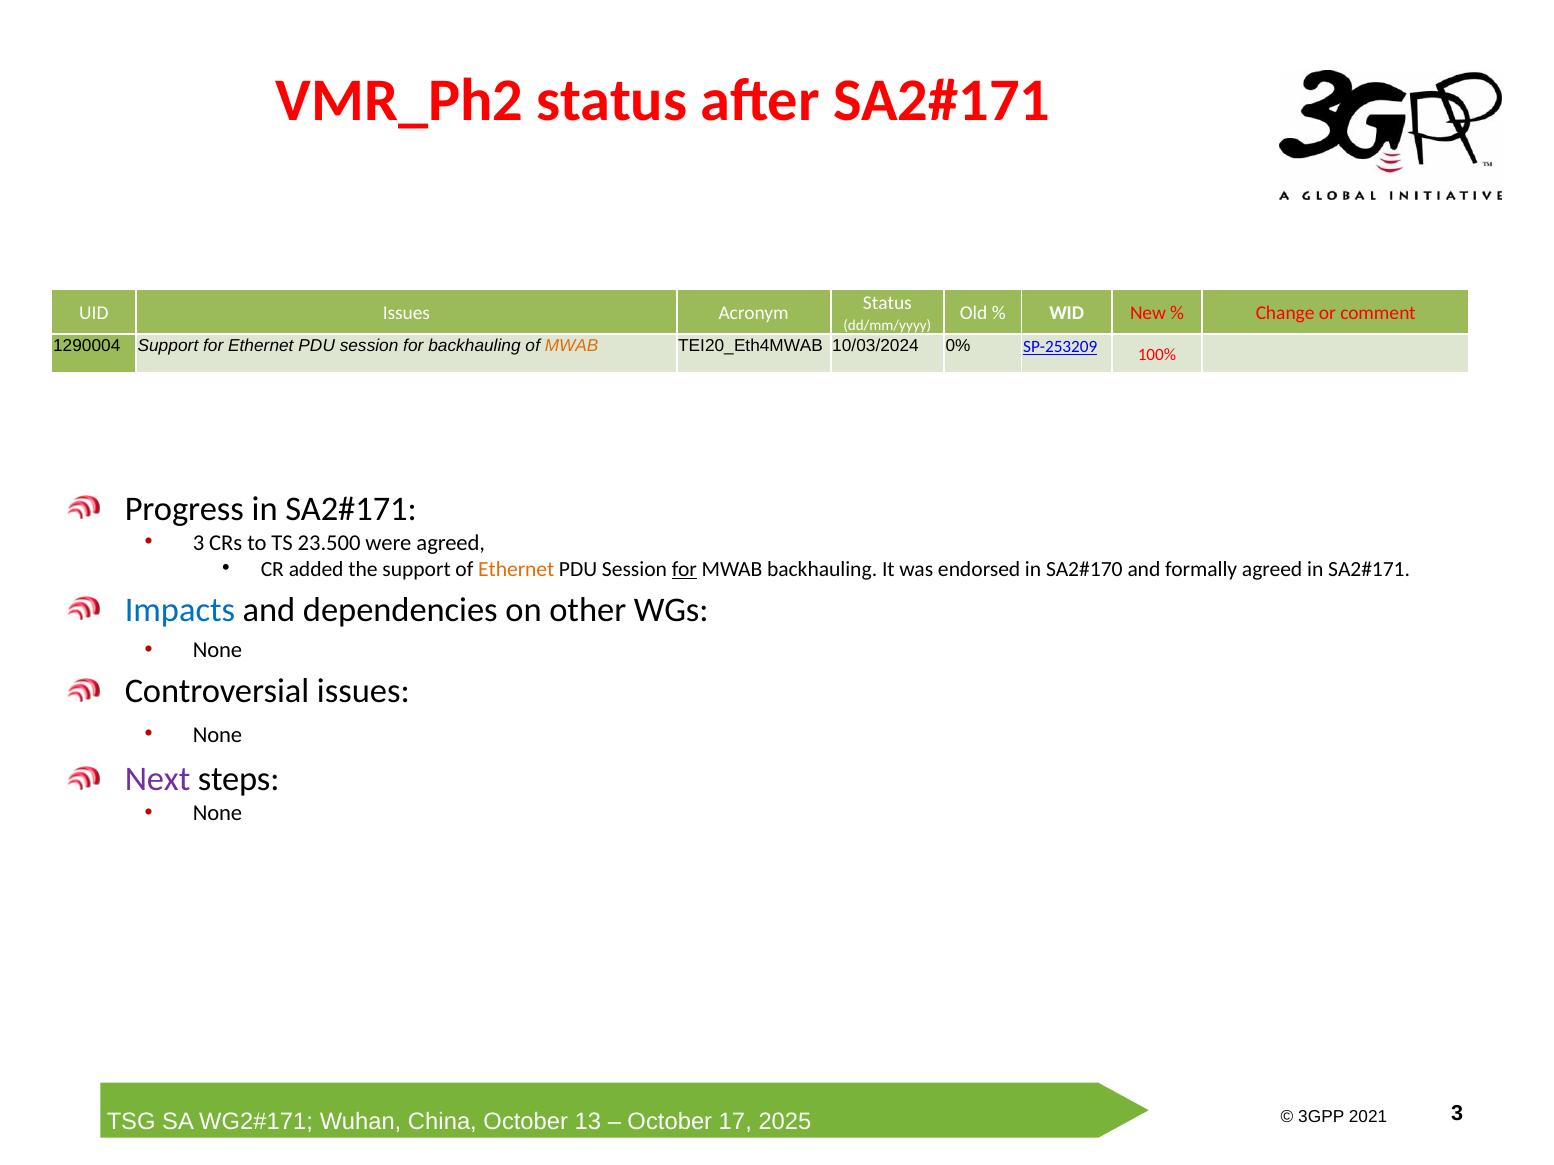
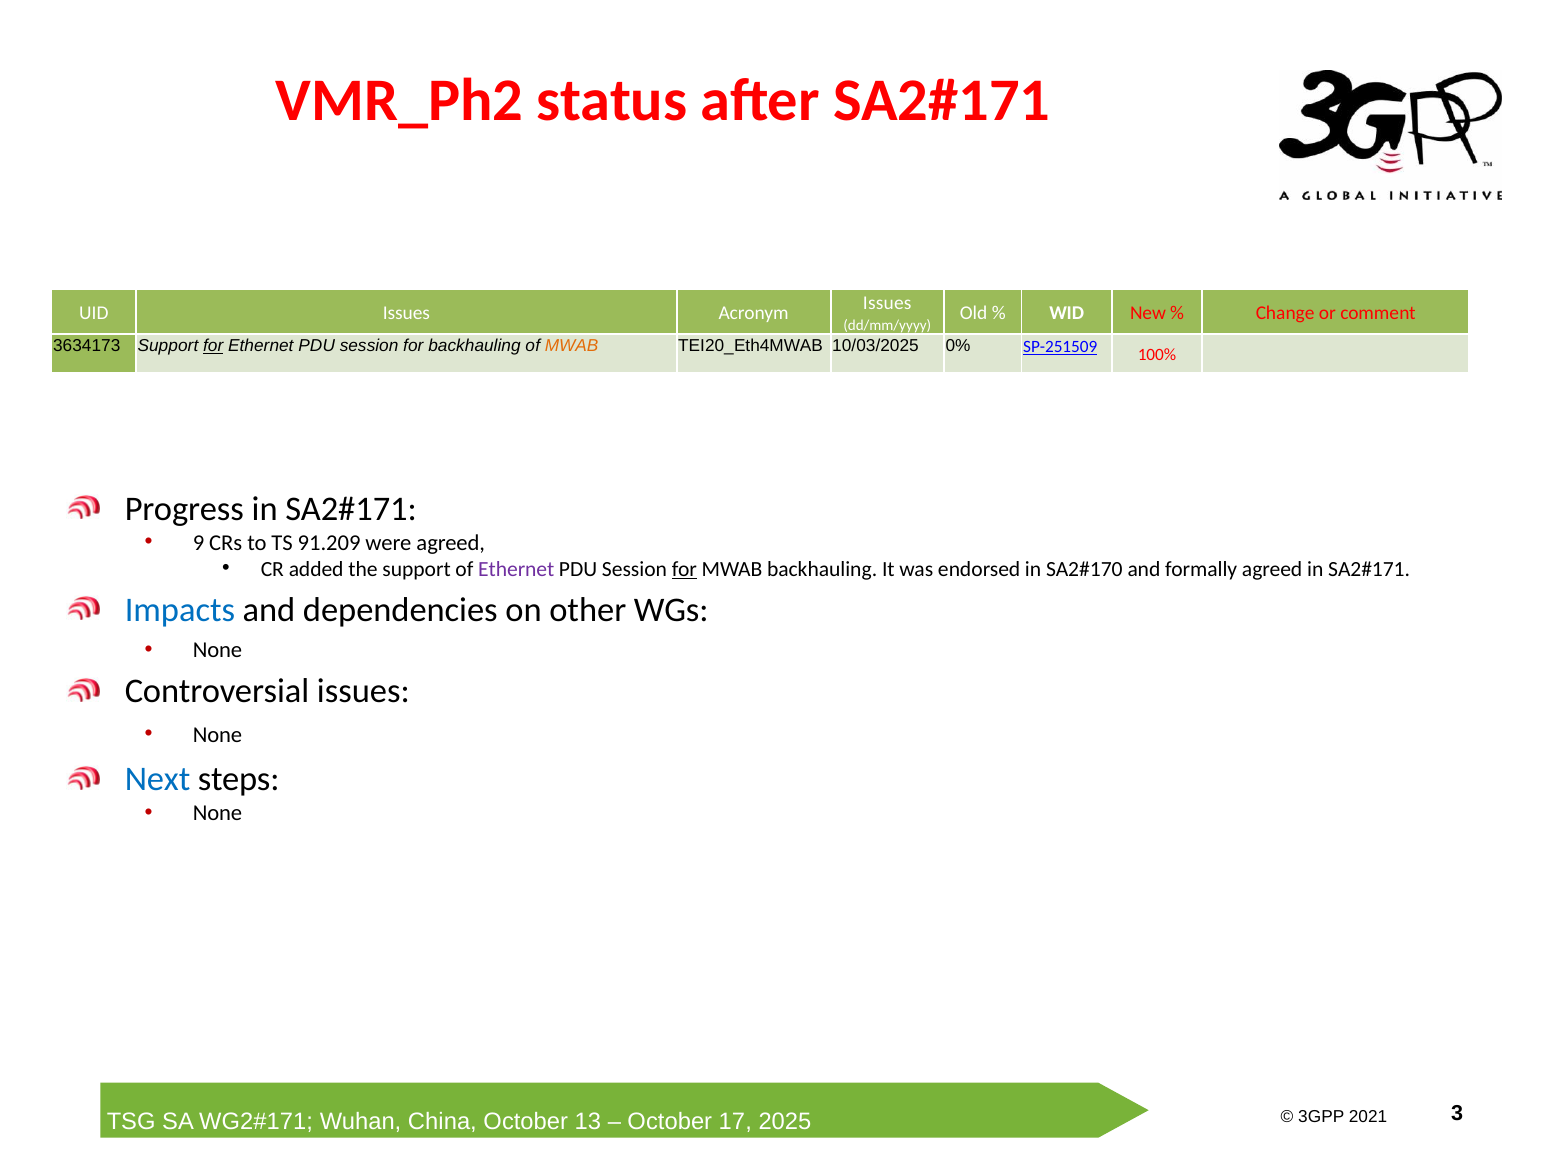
Status: Status -> Issues (887, 303)
1290004: 1290004 -> 3634173 (87, 346)
for underline: none -> present (213, 346)
10/03/2024: 10/03/2024 -> 10/03/2025 (876, 346)
SP-253209: SP-253209 -> SP-251509 (1060, 347)
3: 3 -> 9 (199, 543)
23.500: 23.500 -> 91.209 (329, 543)
Ethernet colour: orange -> purple (516, 569)
Next colour: purple -> blue (158, 780)
